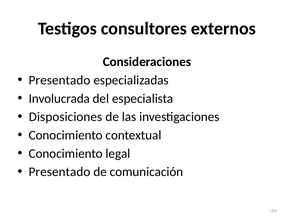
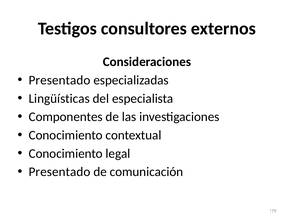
Involucrada: Involucrada -> Lingüísticas (59, 98)
Disposiciones: Disposiciones -> Componentes (66, 117)
